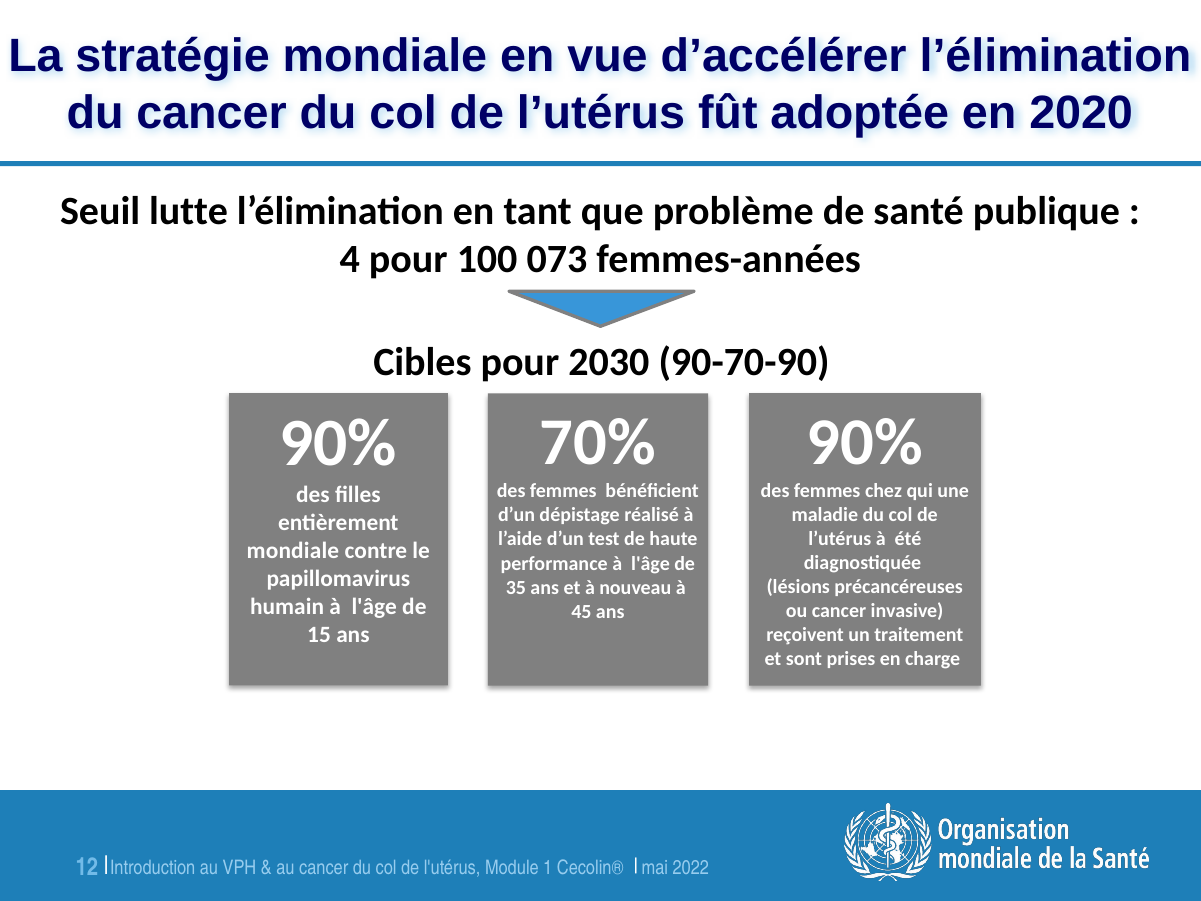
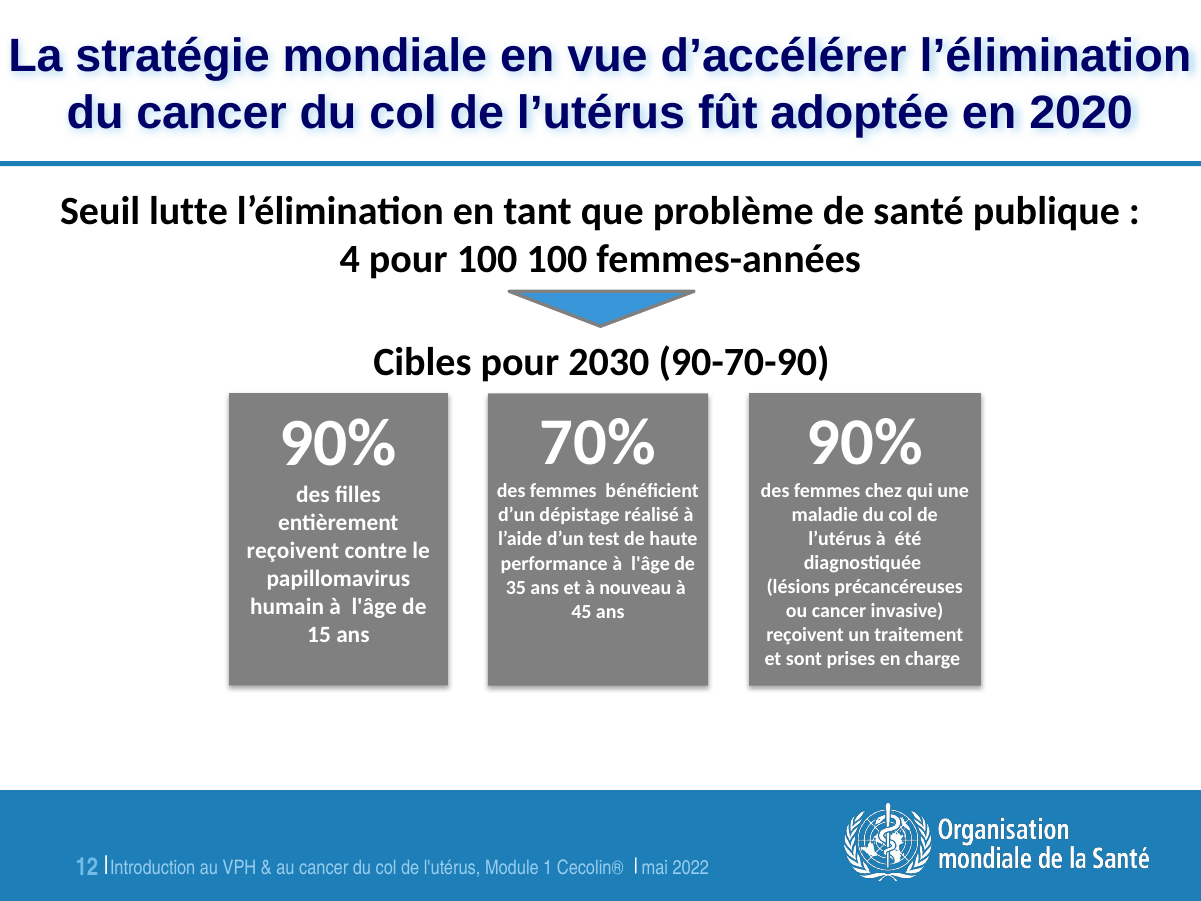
100 073: 073 -> 100 (557, 259)
mondiale: mondiale -> reçoivent (293, 550)
